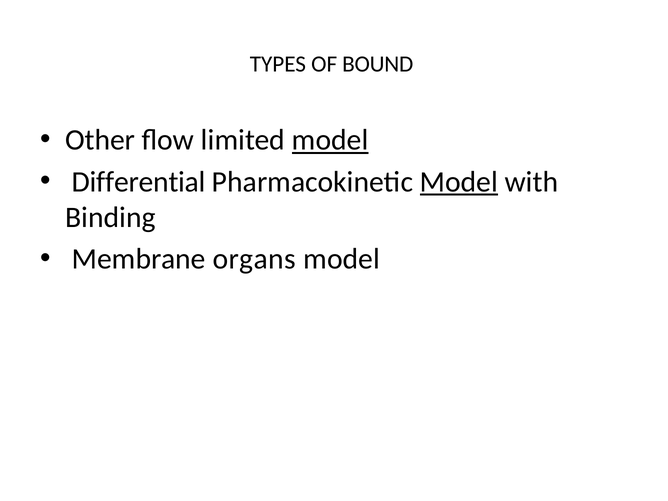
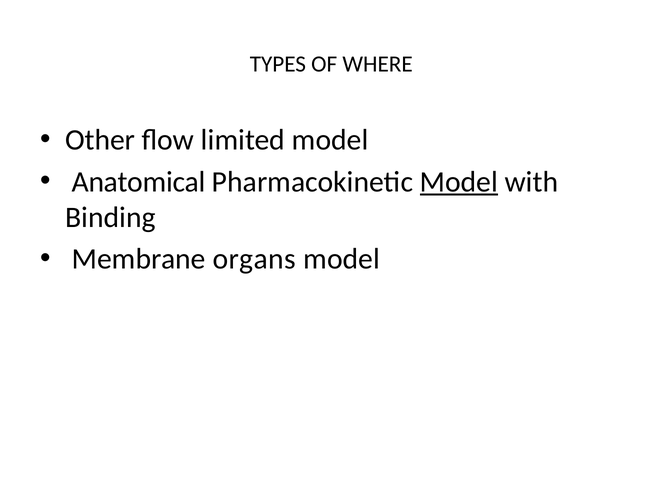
BOUND: BOUND -> WHERE (378, 64)
model underline: present -> none (330, 140)
Differential: Differential -> Anatomical (139, 182)
